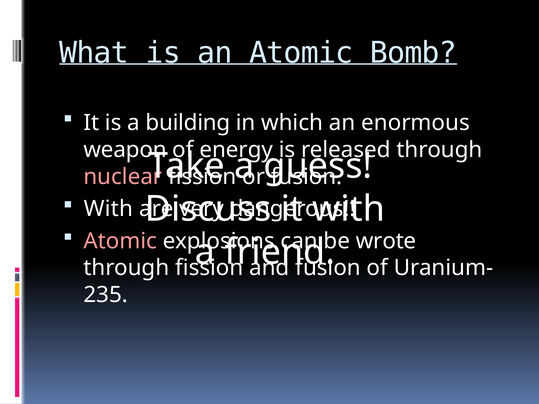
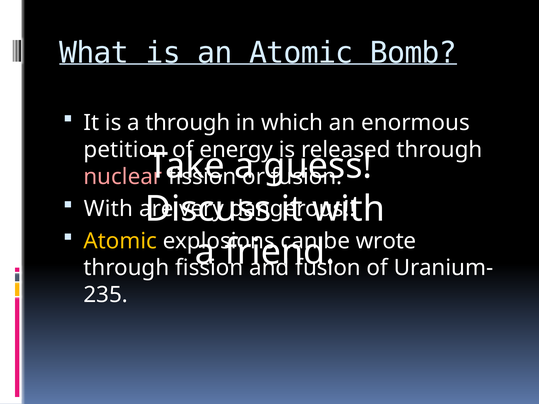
a building: building -> through (188, 123)
weapon: weapon -> petition (125, 150)
Atomic colour: pink -> yellow (120, 241)
